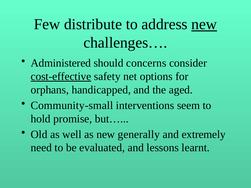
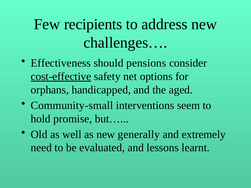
distribute: distribute -> recipients (93, 24)
new underline: present -> none (204, 24)
Administered: Administered -> Effectiveness (61, 63)
concerns: concerns -> pensions (146, 63)
